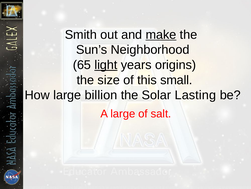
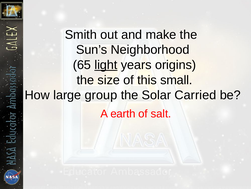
make underline: present -> none (161, 35)
billion: billion -> group (101, 95)
Lasting: Lasting -> Carried (195, 95)
A large: large -> earth (123, 113)
